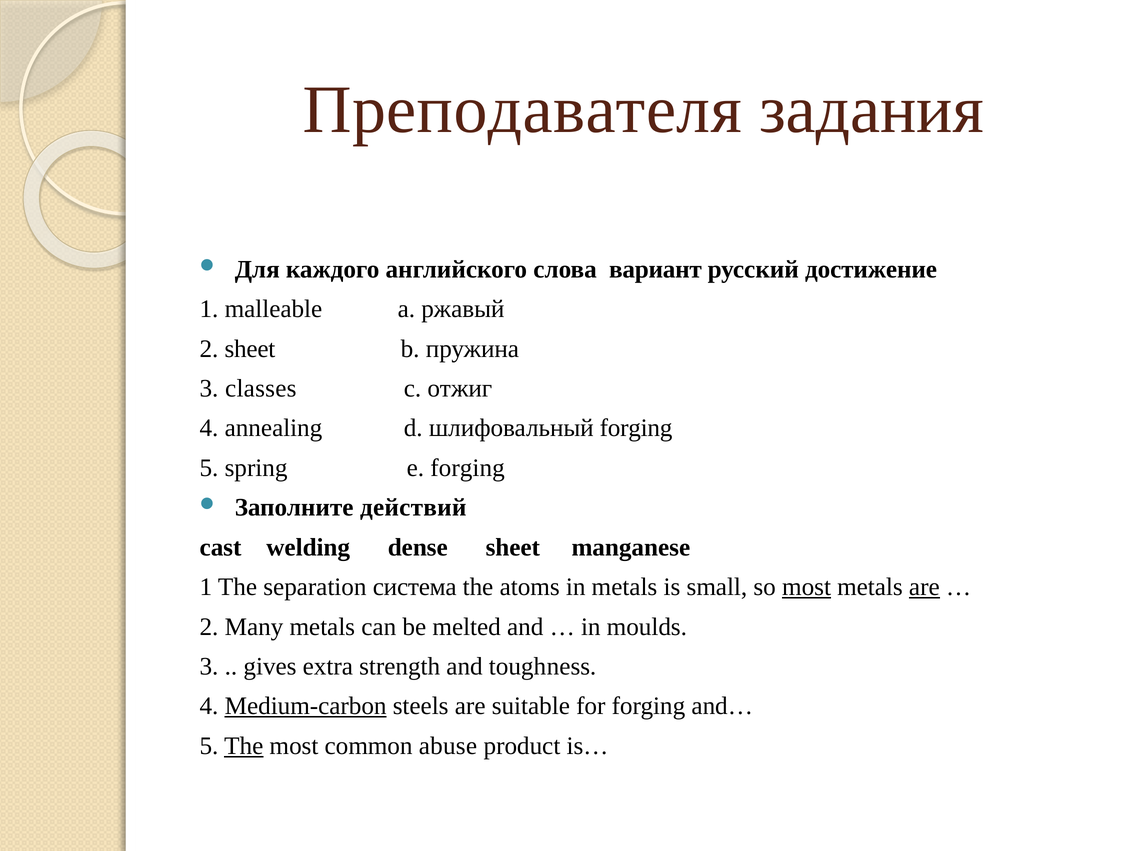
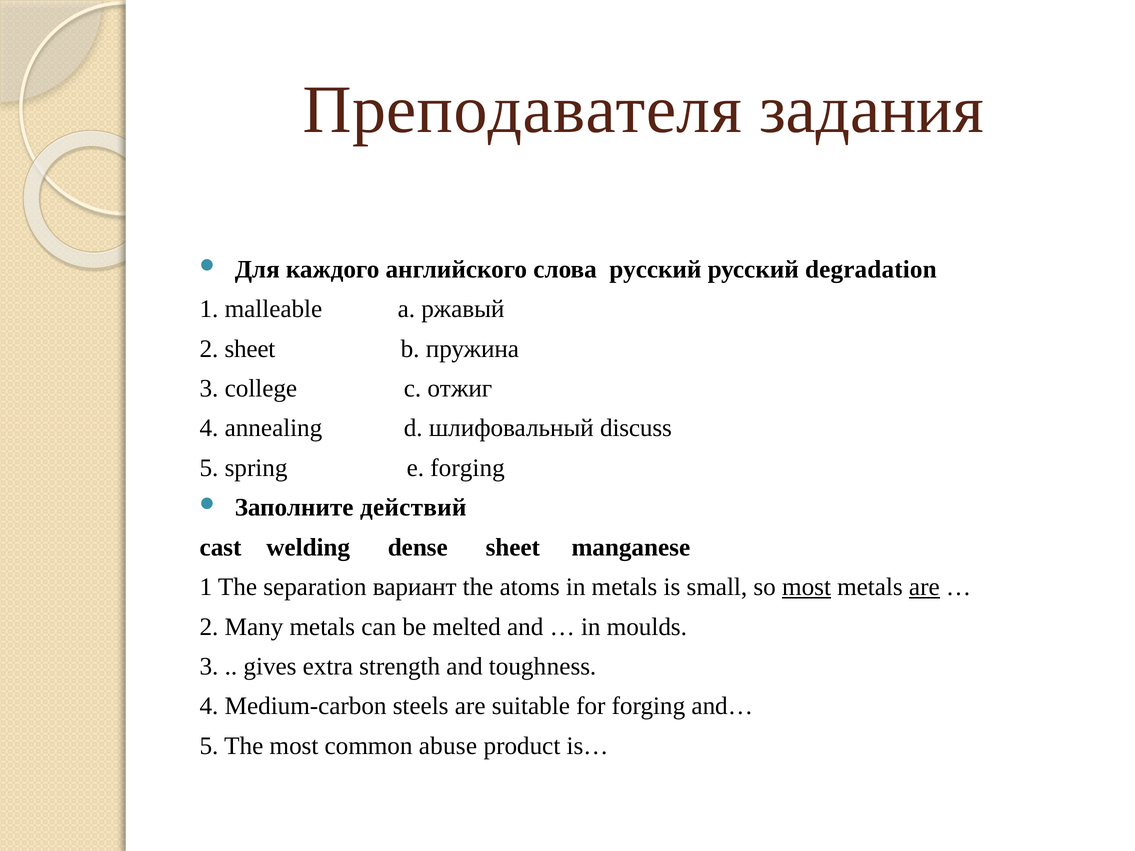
слова вариант: вариант -> русский (655, 269)
достижение: достижение -> degradation (871, 269)
classes: classes -> college (261, 389)
шлифовальный forging: forging -> discuss (636, 428)
система: система -> вариант (415, 587)
Medium-carbon underline: present -> none (306, 706)
The underline: present -> none (244, 746)
